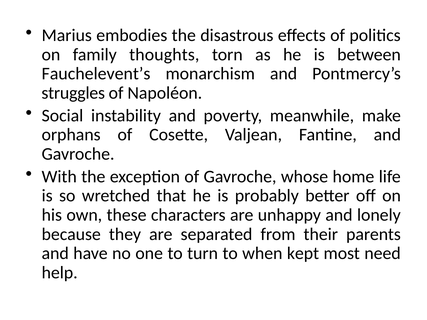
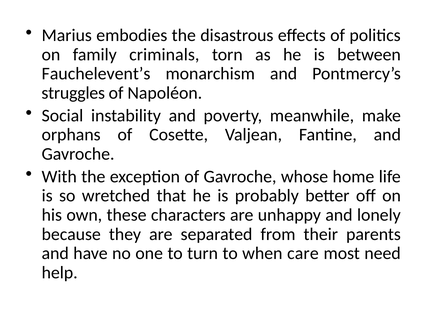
thoughts: thoughts -> criminals (164, 55)
kept: kept -> care (303, 254)
